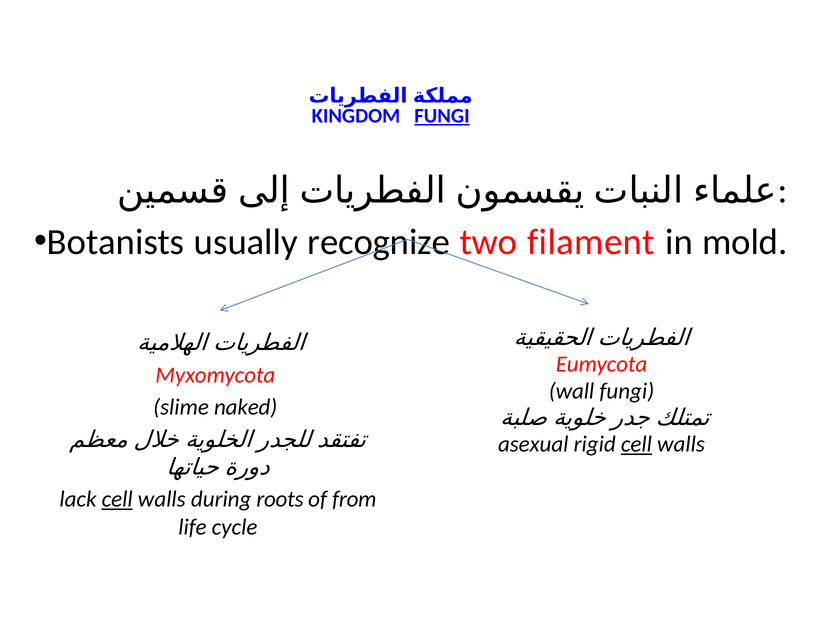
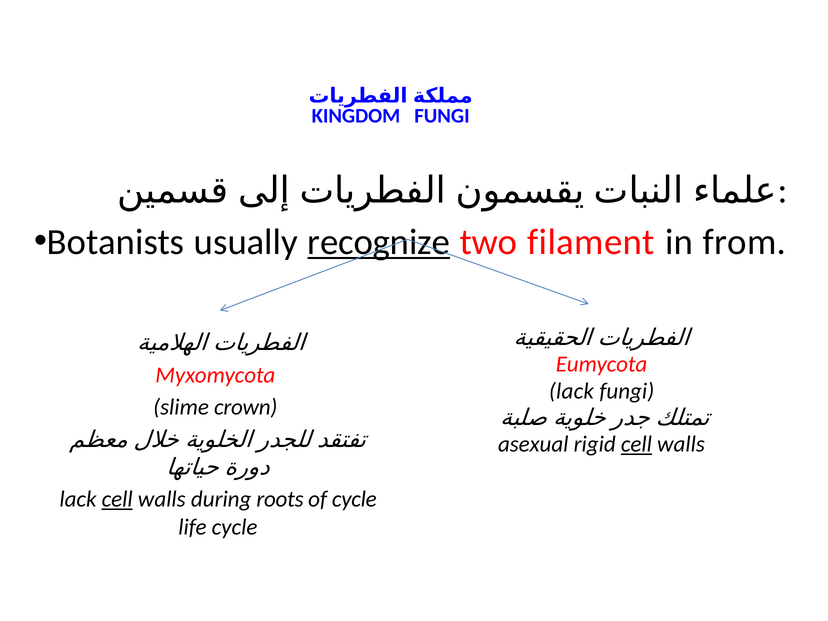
FUNGI underline: present -> none (442, 116)
recognize underline: none -> present (379, 242)
mold: mold -> from (744, 242)
wall: wall -> lack (571, 391)
naked: naked -> crown (246, 407)
of from: from -> cycle (354, 499)
